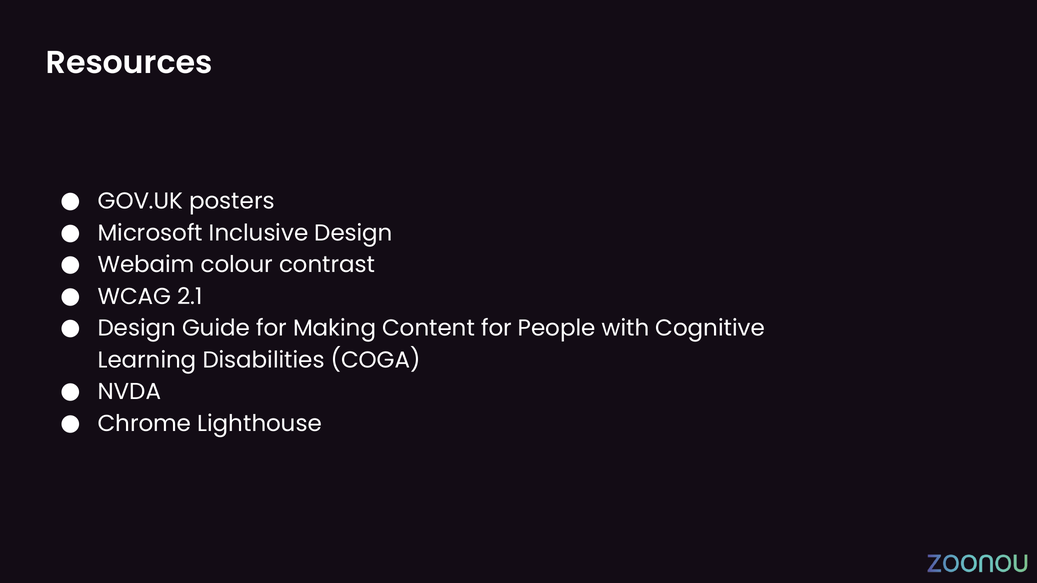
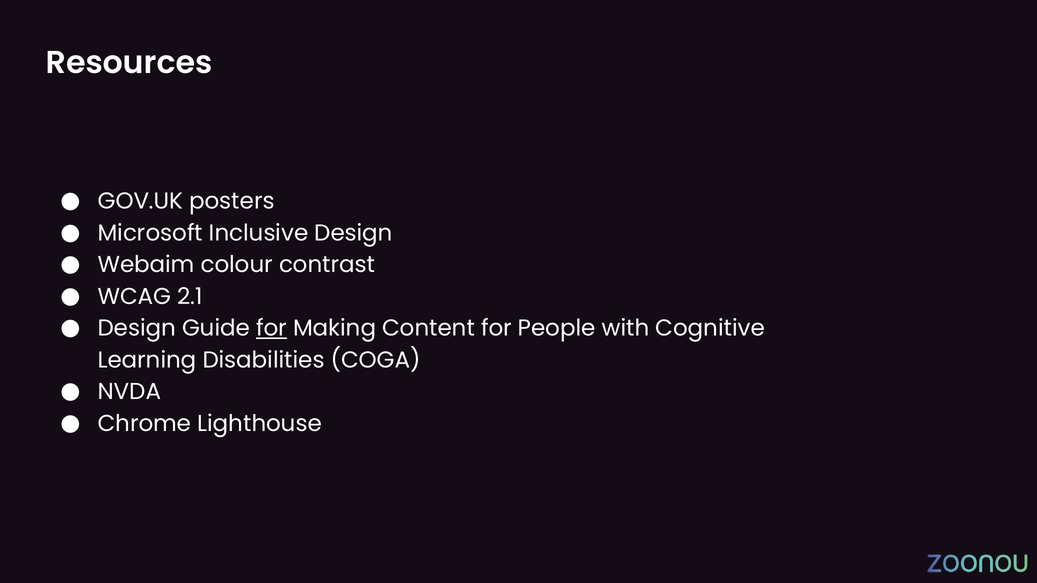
for underline: none -> present (272, 329)
